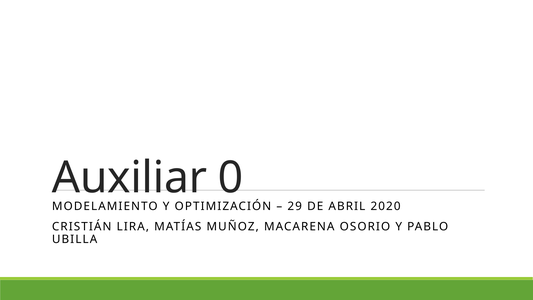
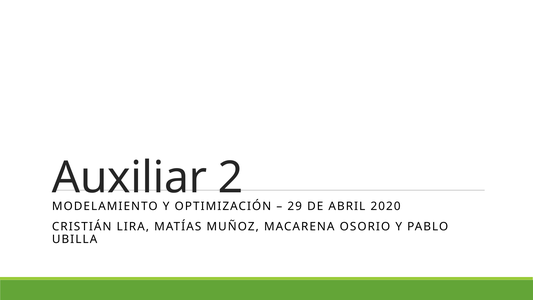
0: 0 -> 2 (231, 178)
